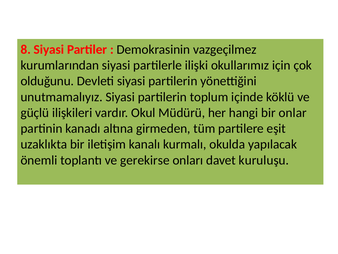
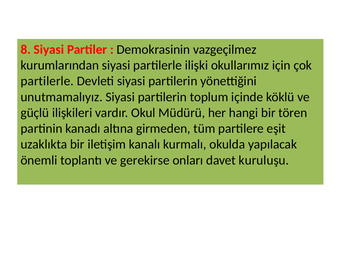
olduğunu: olduğunu -> partilerle (47, 81)
onlar: onlar -> tören (293, 112)
